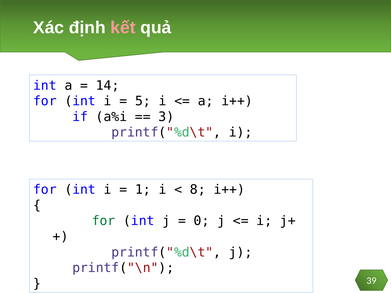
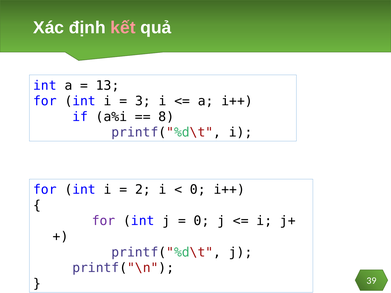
14: 14 -> 13 (108, 86)
5: 5 -> 3 (143, 101)
3: 3 -> 8 (166, 117)
1: 1 -> 2 (143, 190)
8: 8 -> 0 (198, 190)
for colour: green -> purple (104, 221)
